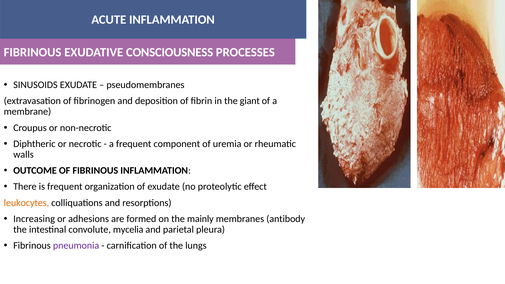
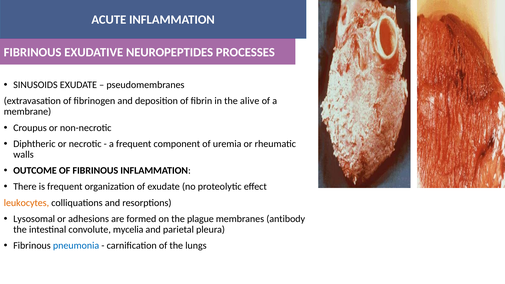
CONSCIOUSNESS: CONSCIOUSNESS -> NEUROPEPTIDES (170, 52)
giant: giant -> alive (250, 101)
Increasing: Increasing -> Lysosomal (34, 219)
mainly: mainly -> plague (200, 219)
pneumonia colour: purple -> blue (76, 246)
